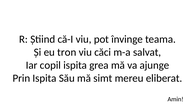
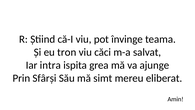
copil: copil -> intra (50, 65)
Prin Ispita: Ispita -> Sfârși (45, 78)
